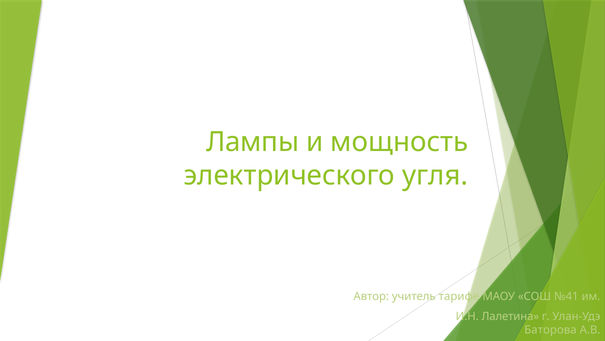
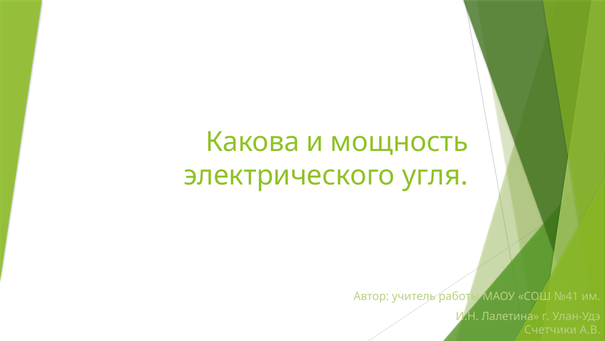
Лампы: Лампы -> Какова (253, 142)
тарифе: тарифе -> работы (459, 296)
Баторова: Баторова -> Счетчики (551, 329)
